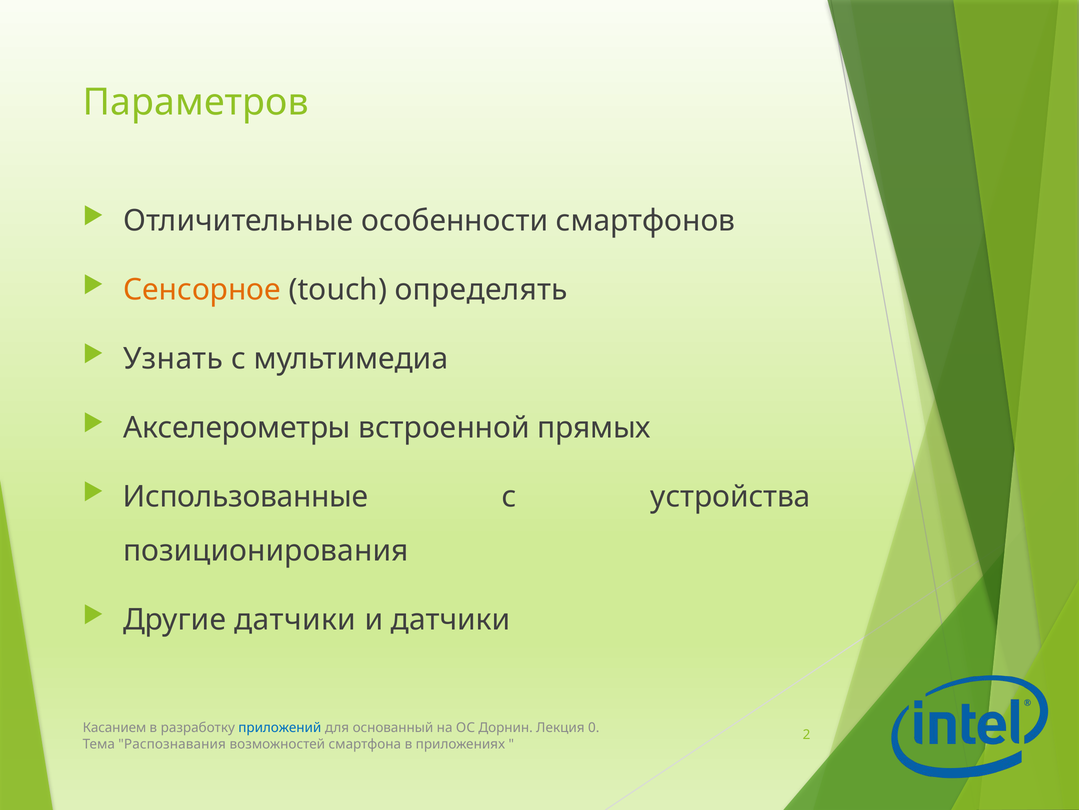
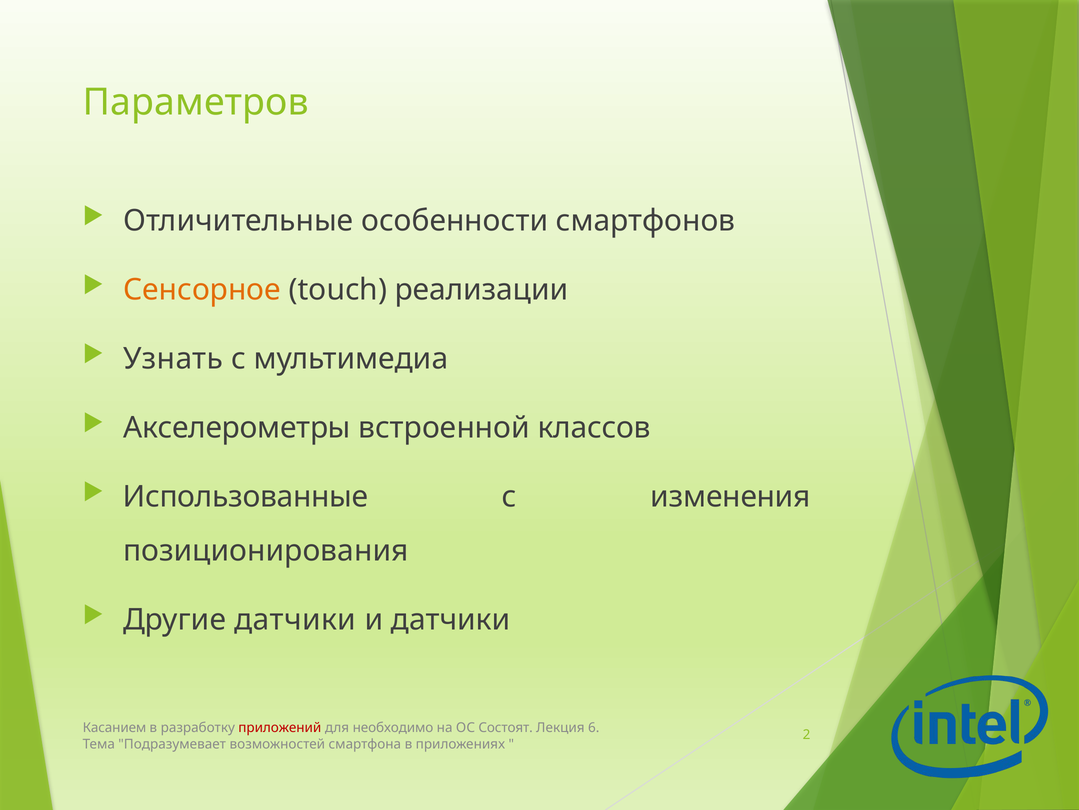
определять: определять -> реализации (482, 289)
прямых: прямых -> классов (594, 427)
устройства: устройства -> изменения (731, 496)
приложений colour: blue -> red (280, 727)
основанный: основанный -> необходимо (393, 727)
Дорнин: Дорнин -> Состоят (506, 727)
0: 0 -> 6 (594, 727)
Распознавания: Распознавания -> Подразумевает (172, 743)
